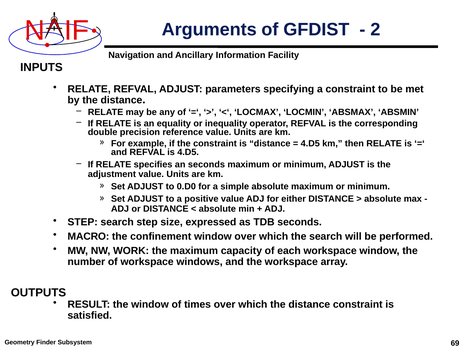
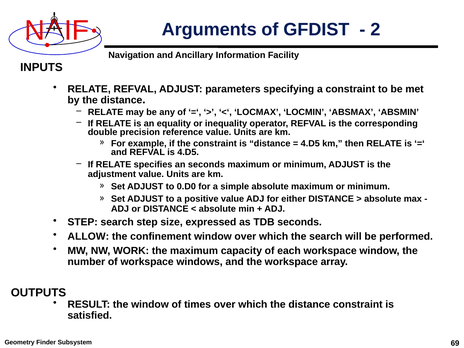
MACRO: MACRO -> ALLOW (88, 237)
